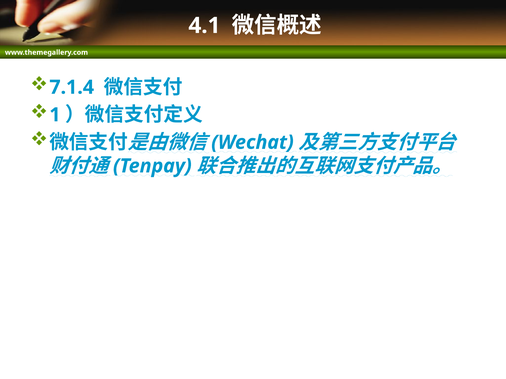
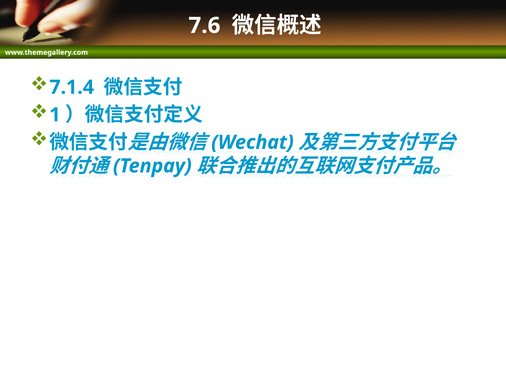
4.1: 4.1 -> 7.6 (204, 26)
